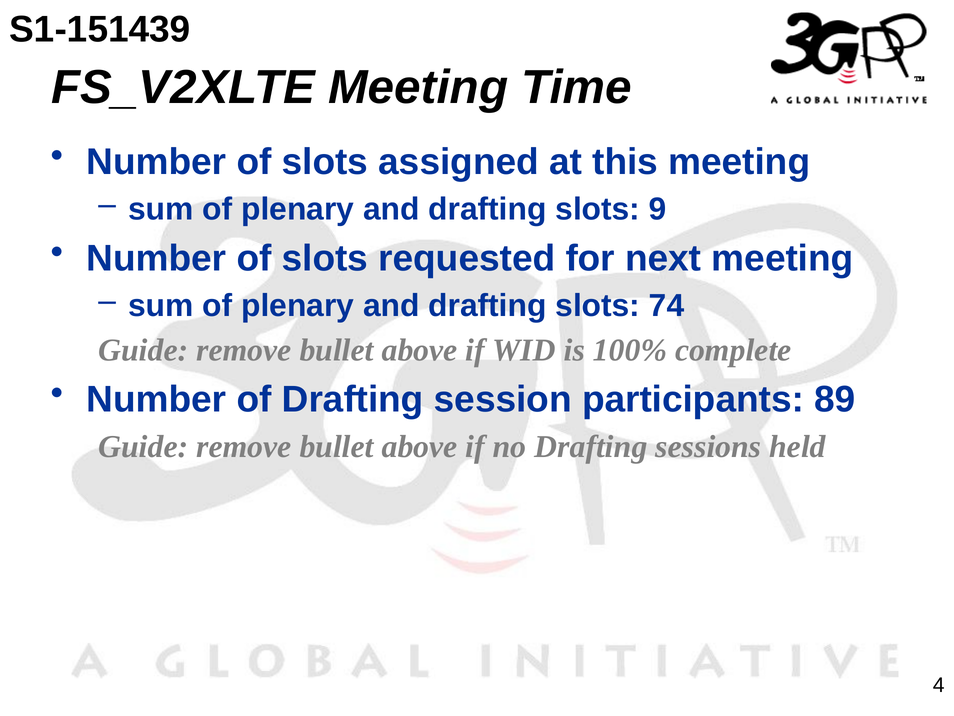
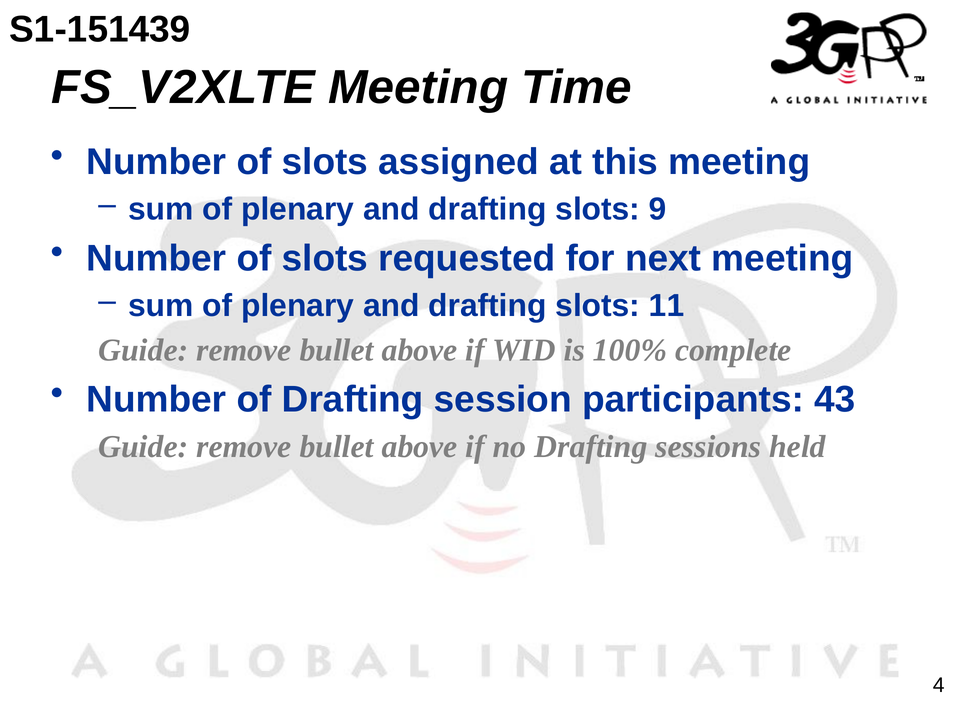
74: 74 -> 11 (667, 306)
89: 89 -> 43 (835, 399)
